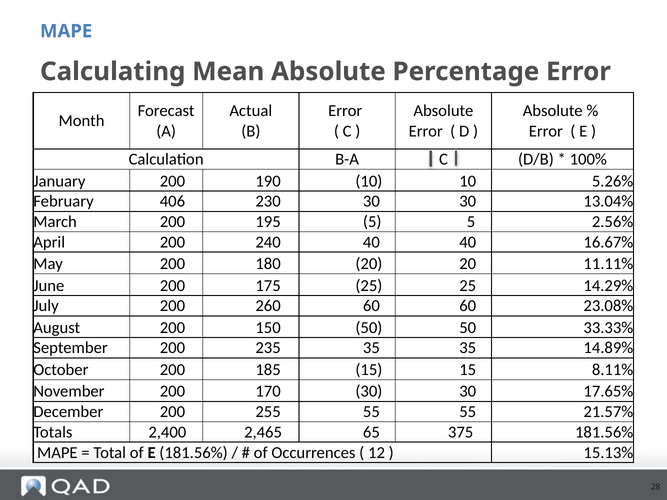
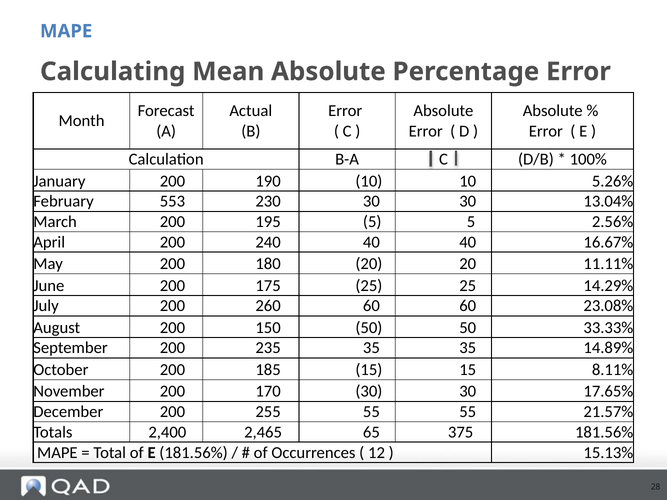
406: 406 -> 553 (172, 202)
